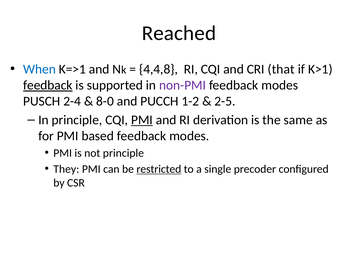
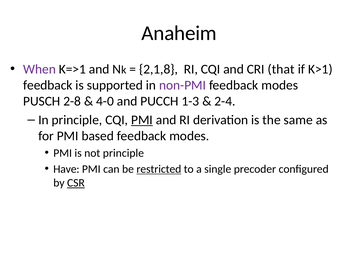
Reached: Reached -> Anaheim (179, 33)
When colour: blue -> purple (39, 69)
4,4,8: 4,4,8 -> 2,1,8 (158, 69)
feedback underline: present -> none (48, 85)
2-4: 2-4 -> 2-8 (72, 102)
8-0: 8-0 -> 4-0 (105, 102)
1-2: 1-2 -> 1-3 (190, 102)
2-5: 2-5 -> 2-4 (225, 102)
They: They -> Have (66, 170)
CSR underline: none -> present (76, 183)
